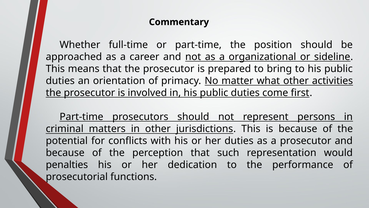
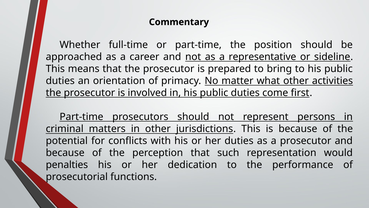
organizational: organizational -> representative (262, 57)
